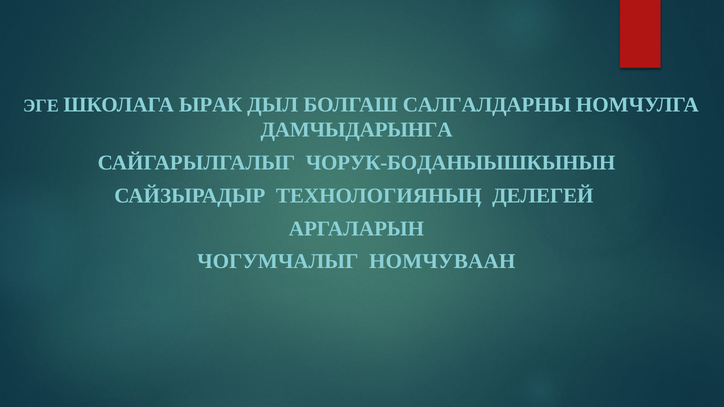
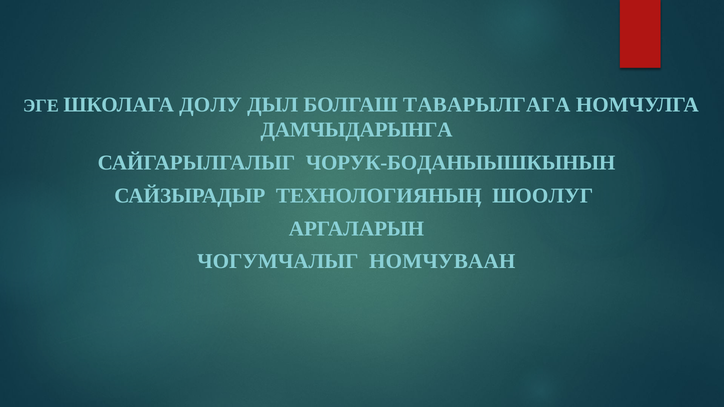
ЫРАК: ЫРАК -> ДОЛУ (210, 105)
САЛГАЛДАРНЫ: САЛГАЛДАРНЫ -> ТАВАРЫЛГАГА (487, 105)
ДЕЛЕГЕЙ: ДЕЛЕГЕЙ -> ШООЛУГ (543, 196)
